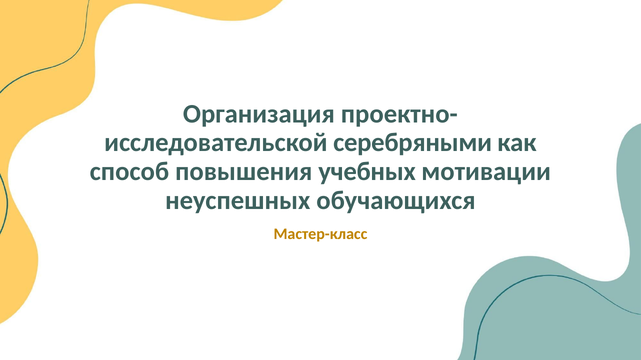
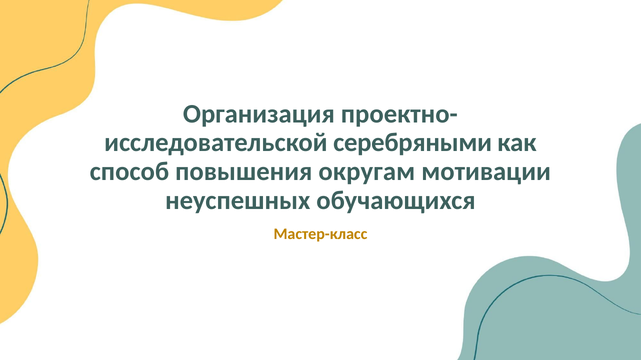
учебных: учебных -> округам (367, 172)
